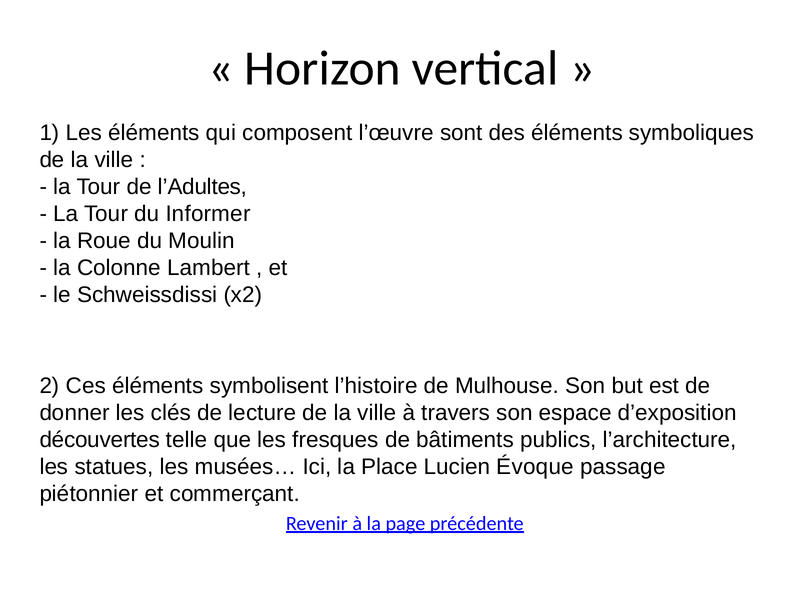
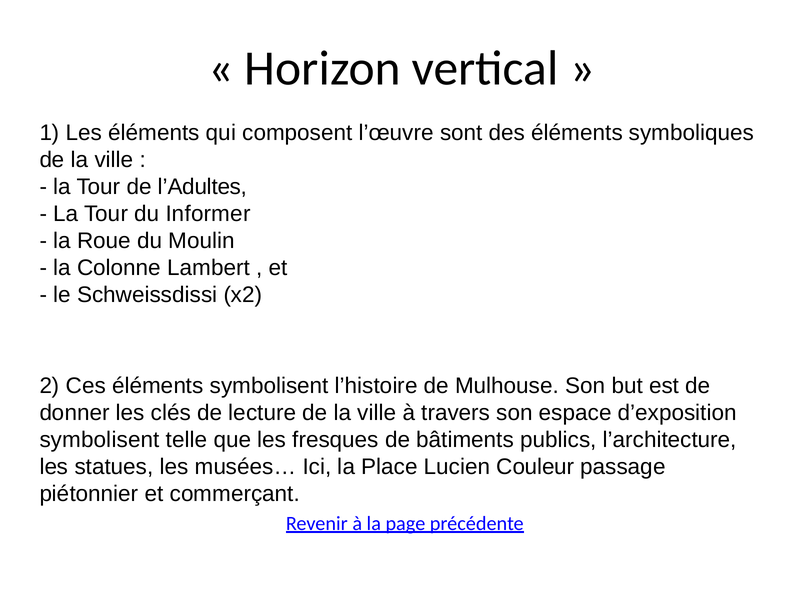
découvertes: découvertes -> symbolisent (100, 440)
Évoque: Évoque -> Couleur (535, 467)
